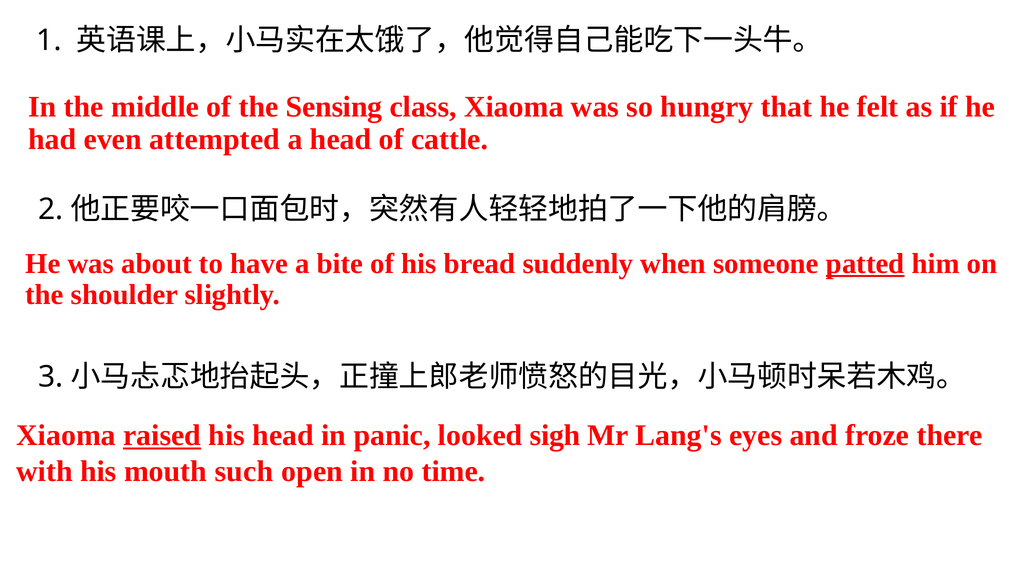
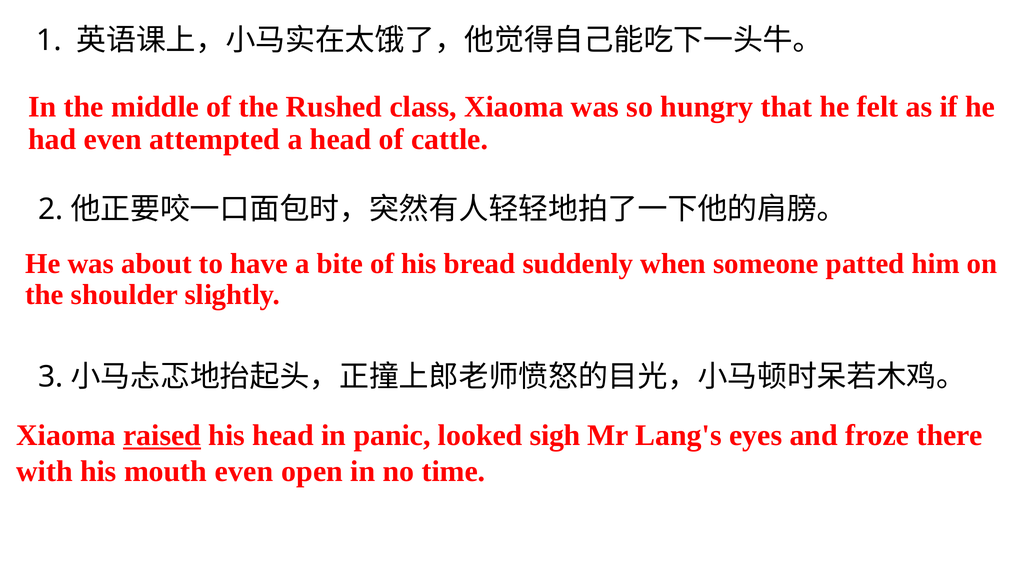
Sensing: Sensing -> Rushed (334, 107)
patted underline: present -> none (865, 263)
mouth such: such -> even (244, 471)
